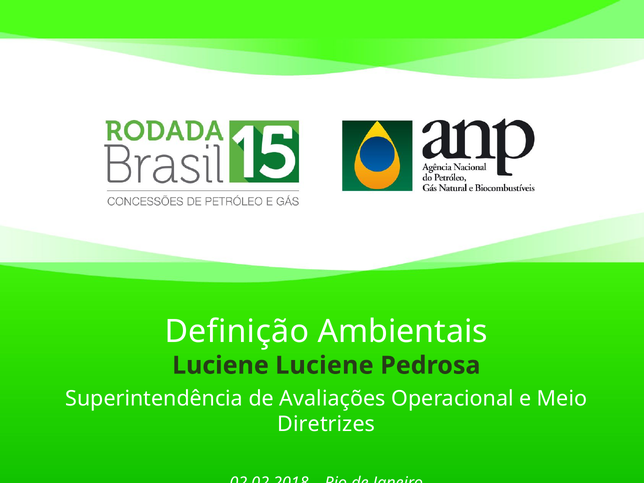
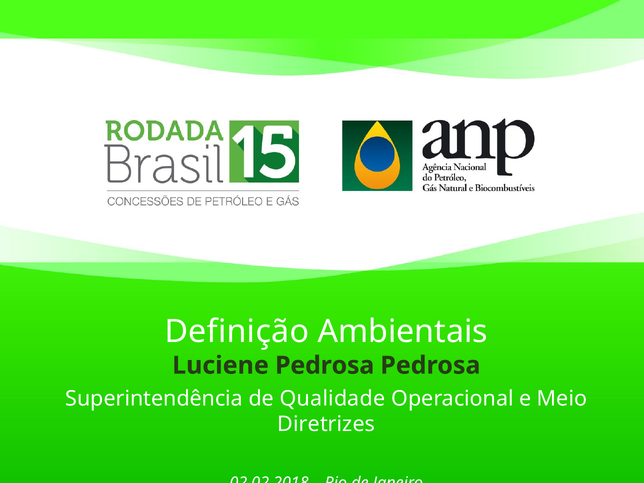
Luciene Luciene: Luciene -> Pedrosa (325, 365)
Avaliações: Avaliações -> Qualidade (333, 399)
